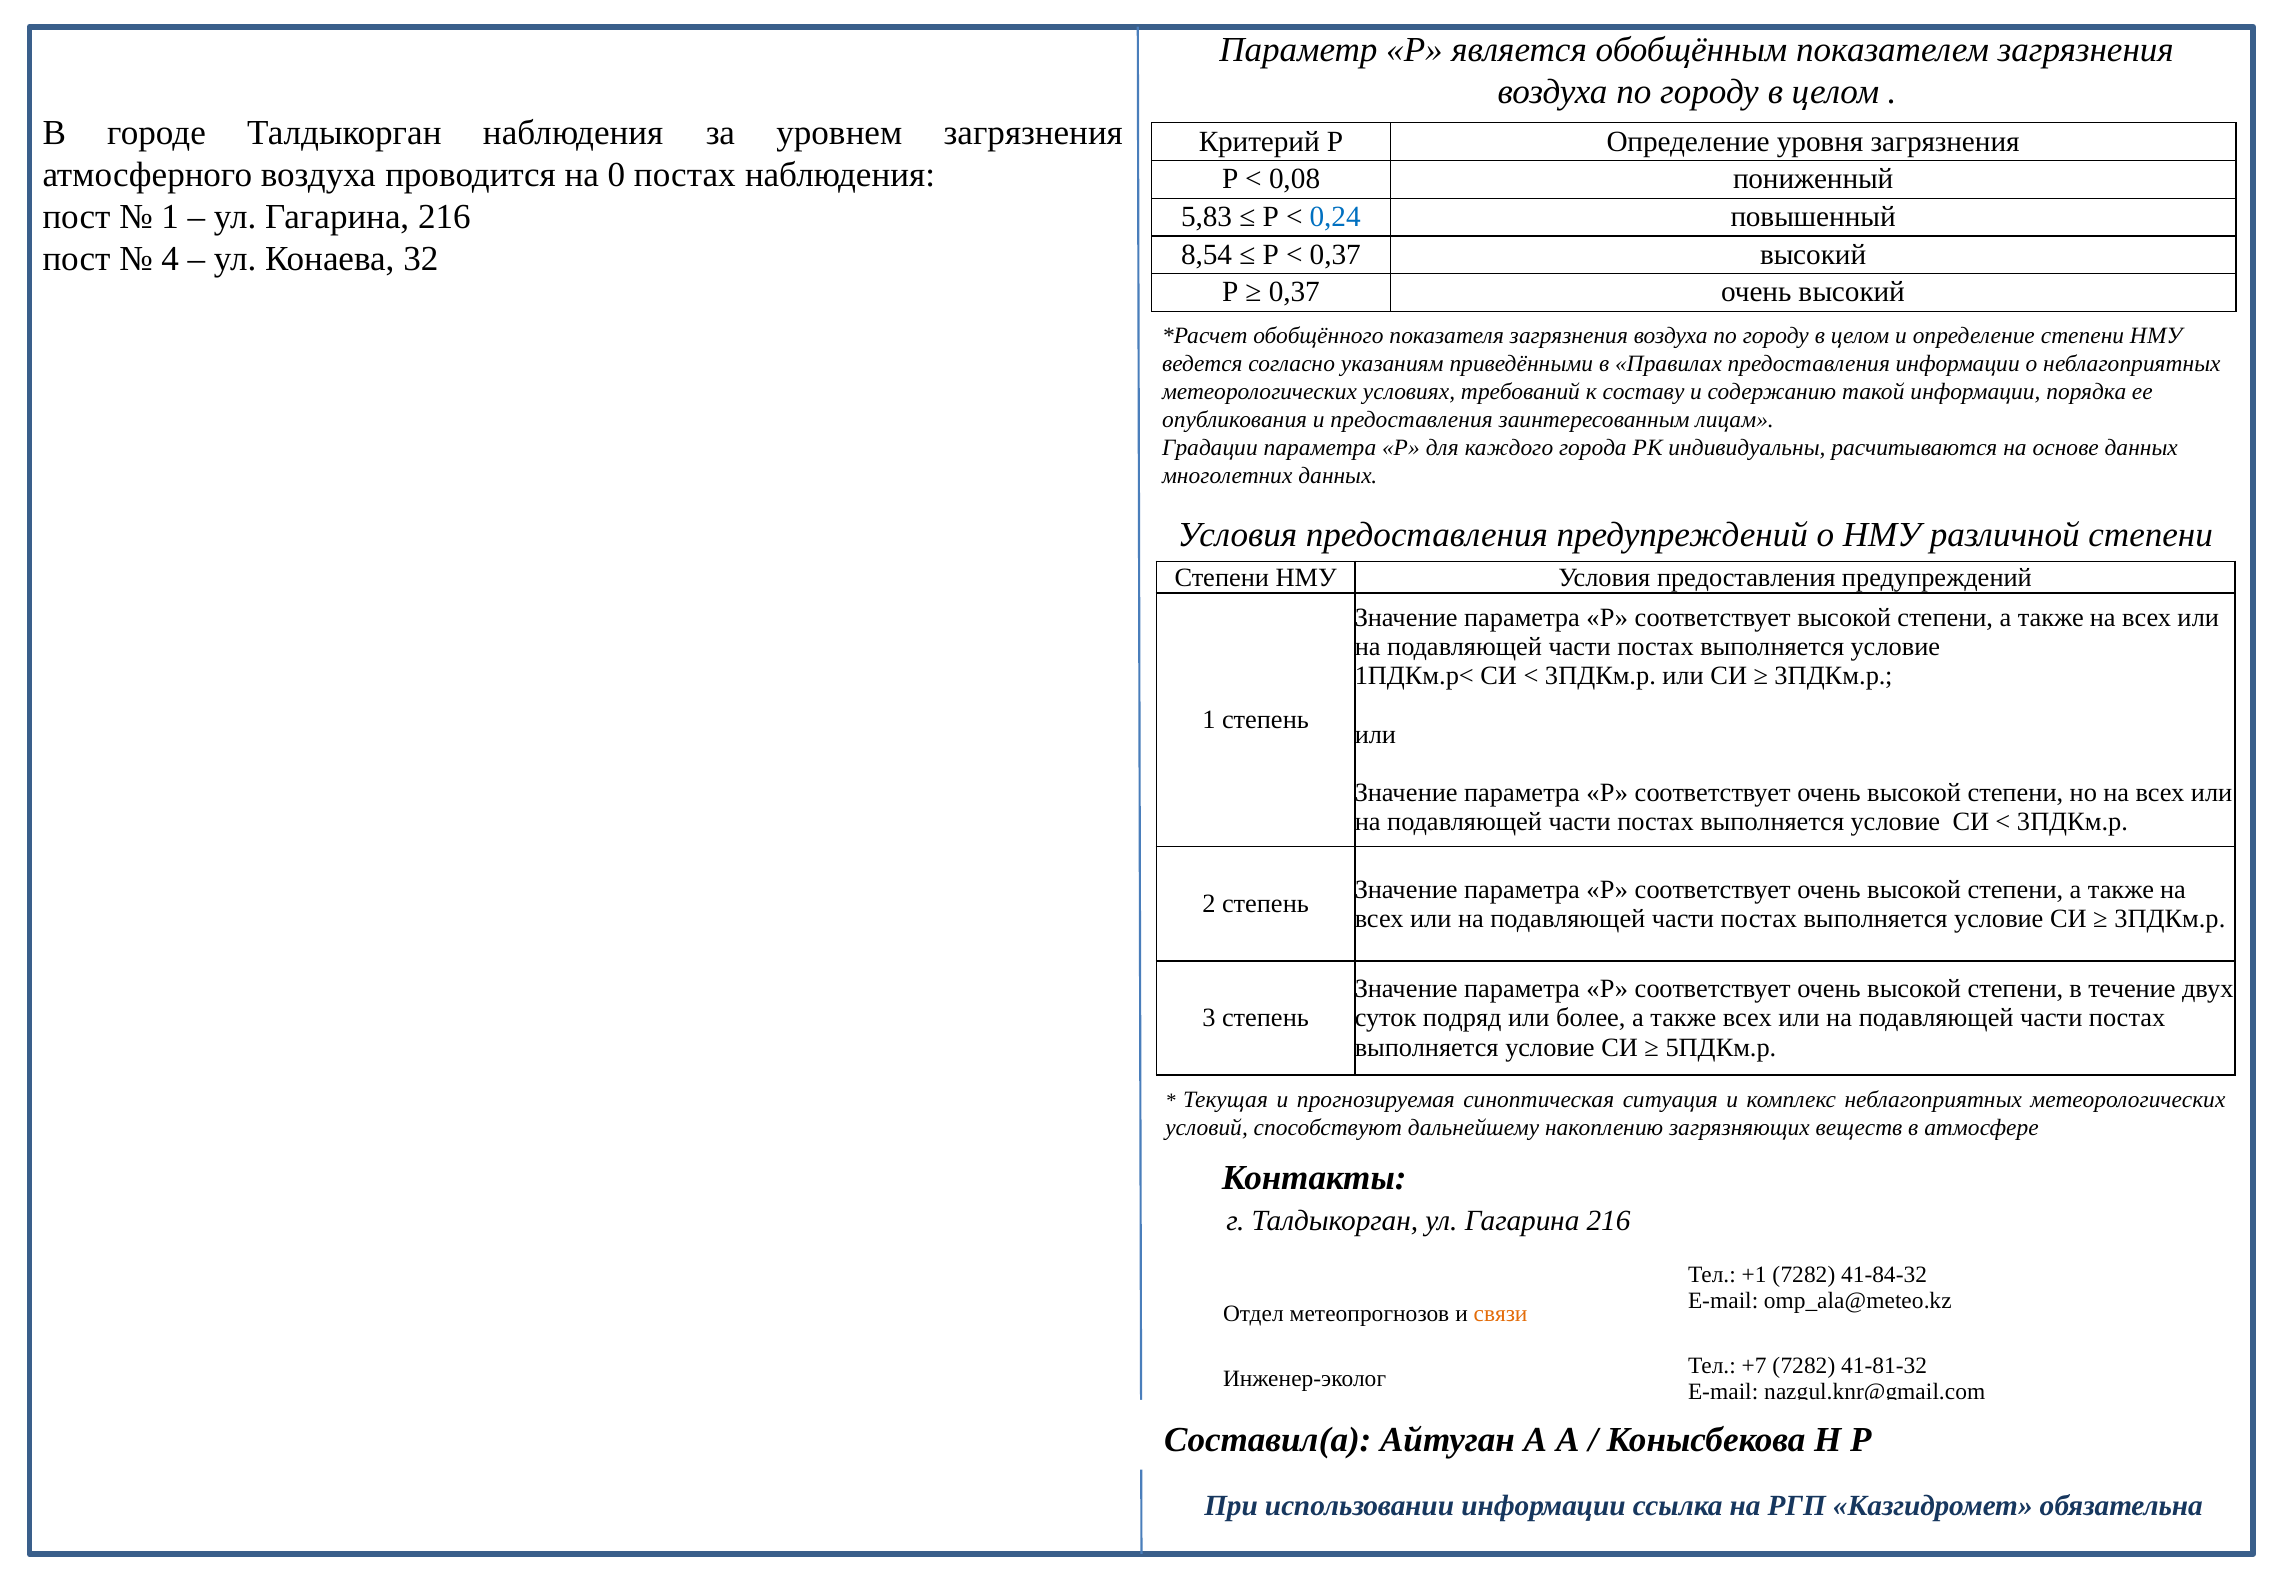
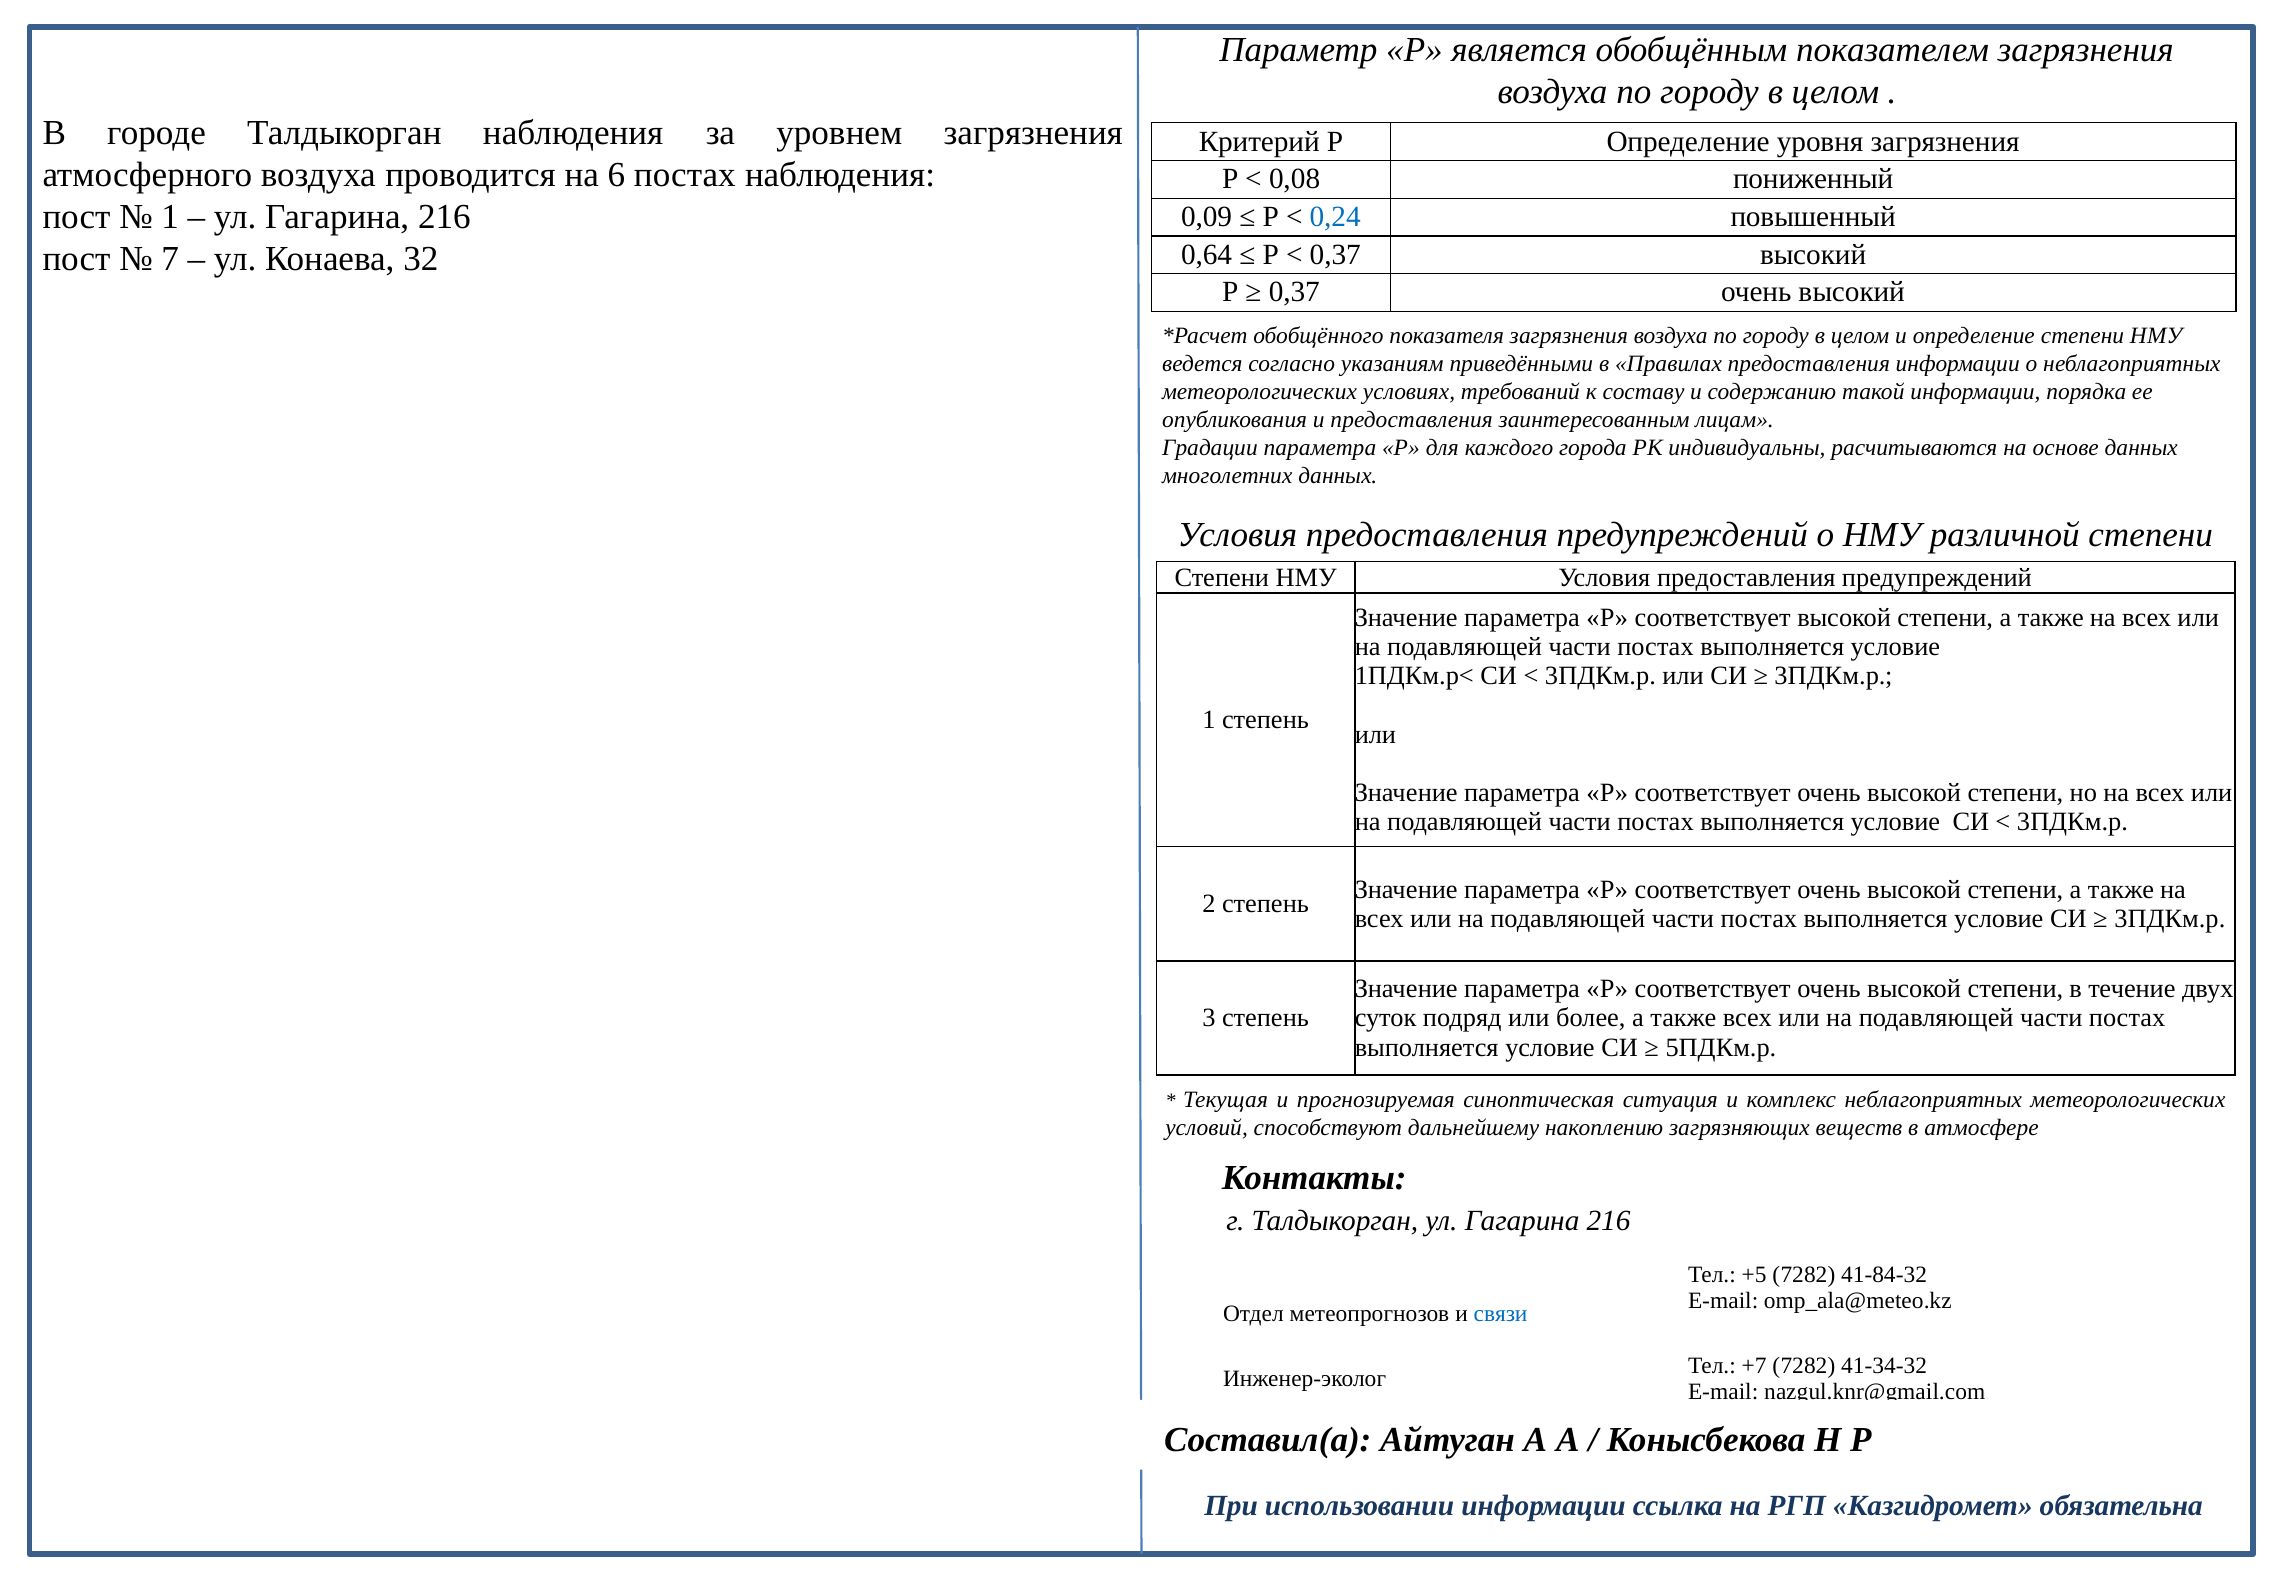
0: 0 -> 6 (616, 175)
5,83: 5,83 -> 0,09 (1207, 217)
8,54: 8,54 -> 0,64 (1207, 254)
4: 4 -> 7 (170, 259)
+1: +1 -> +5 (1754, 1274)
связи colour: orange -> blue (1501, 1313)
41-81-32: 41-81-32 -> 41-34-32 (1884, 1365)
